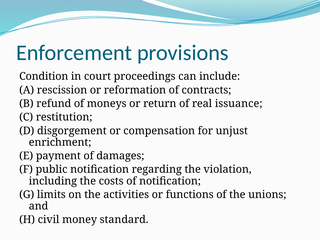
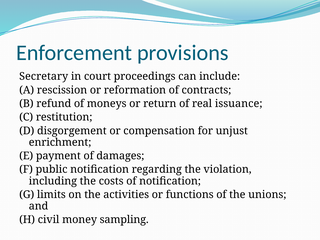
Condition: Condition -> Secretary (44, 76)
standard: standard -> sampling (124, 220)
